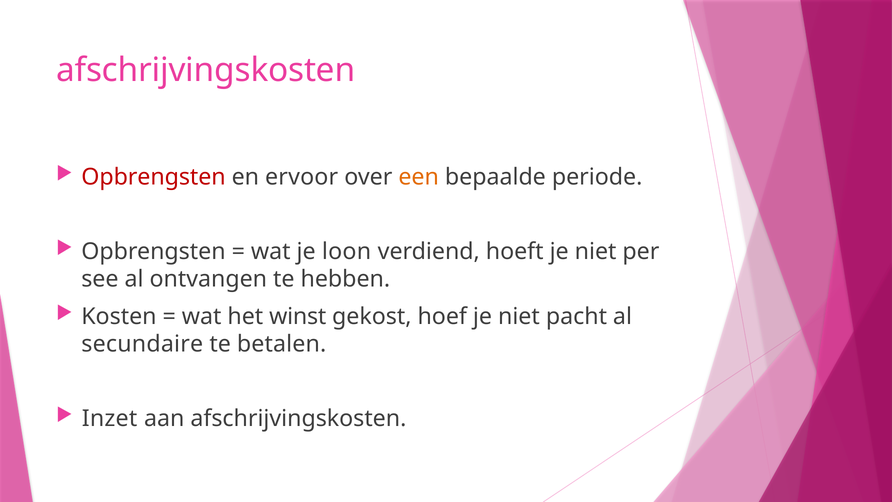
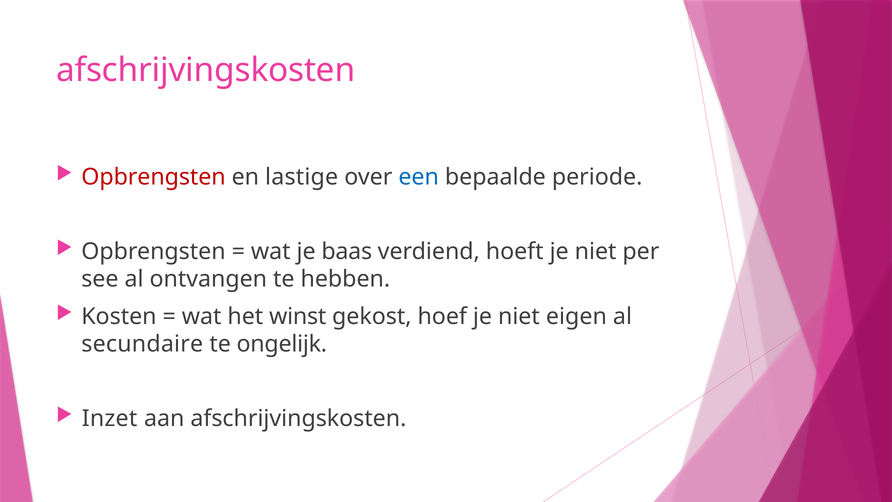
ervoor: ervoor -> lastige (302, 177)
een colour: orange -> blue (419, 177)
loon: loon -> baas (347, 251)
pacht: pacht -> eigen (576, 316)
betalen: betalen -> ongelijk (282, 344)
